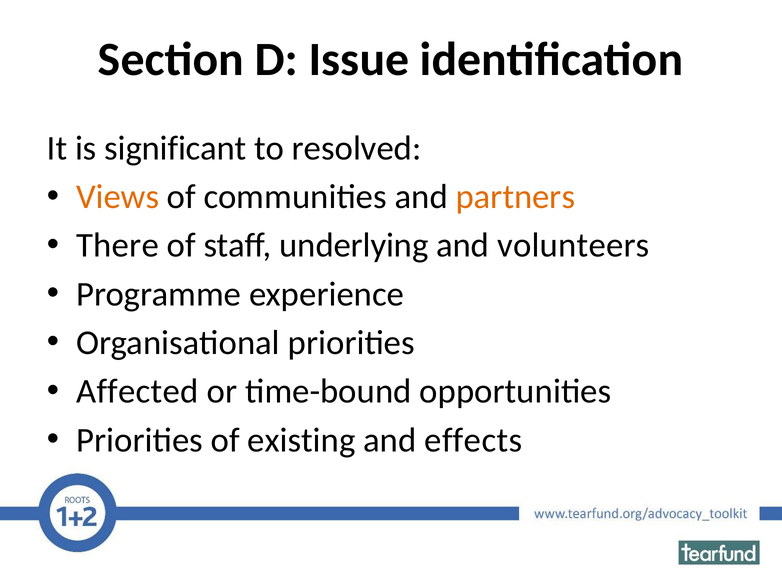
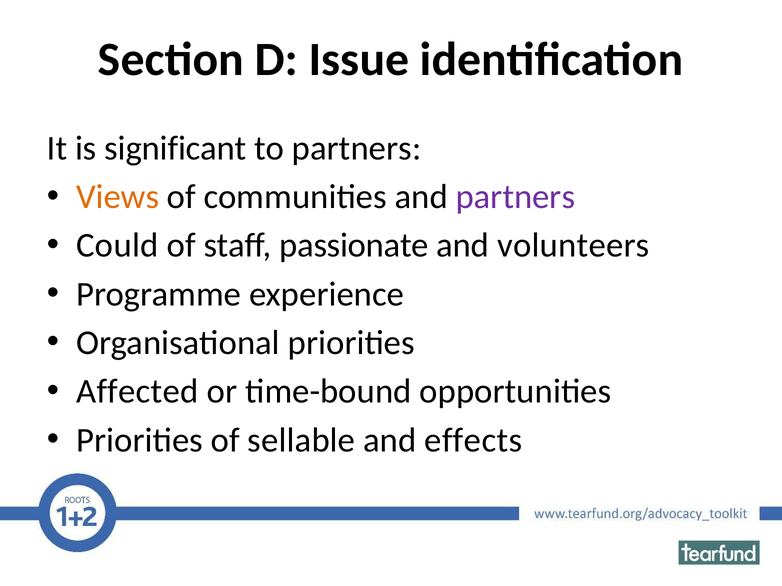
to resolved: resolved -> partners (357, 148)
partners colour: orange -> purple (515, 197)
There: There -> Could (117, 246)
underlying: underlying -> passionate (354, 246)
existing: existing -> sellable (301, 440)
